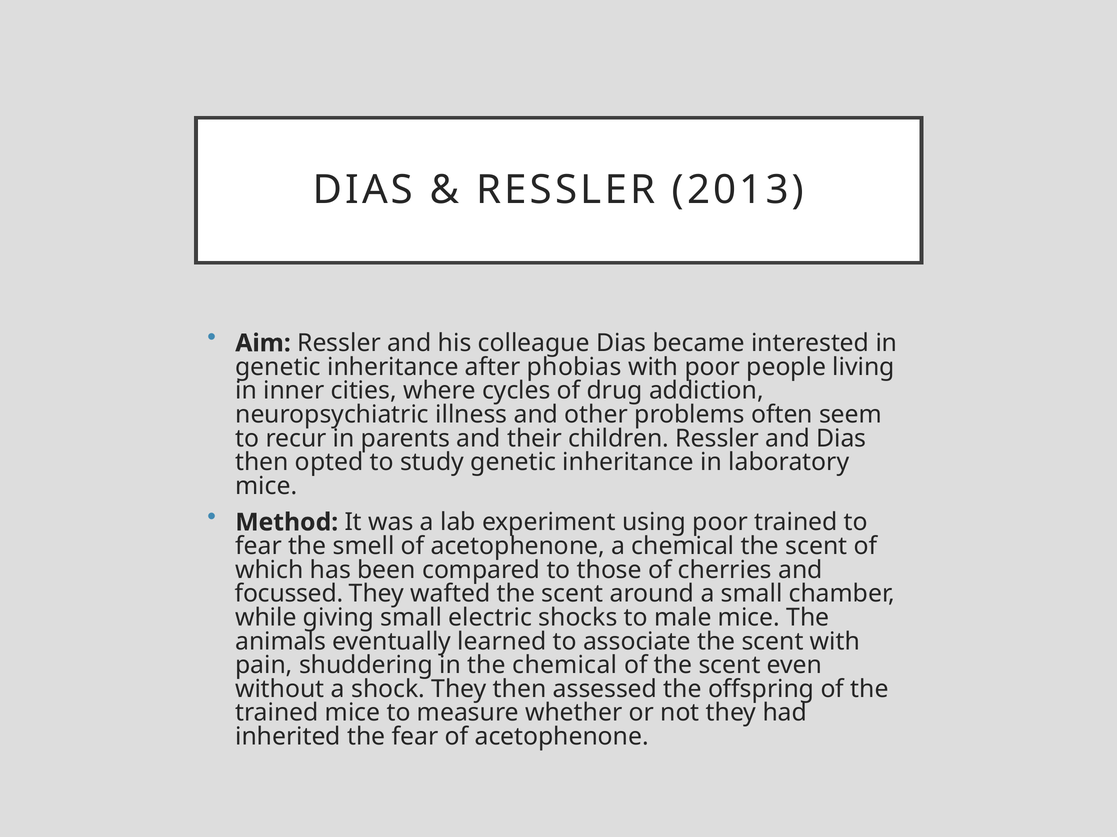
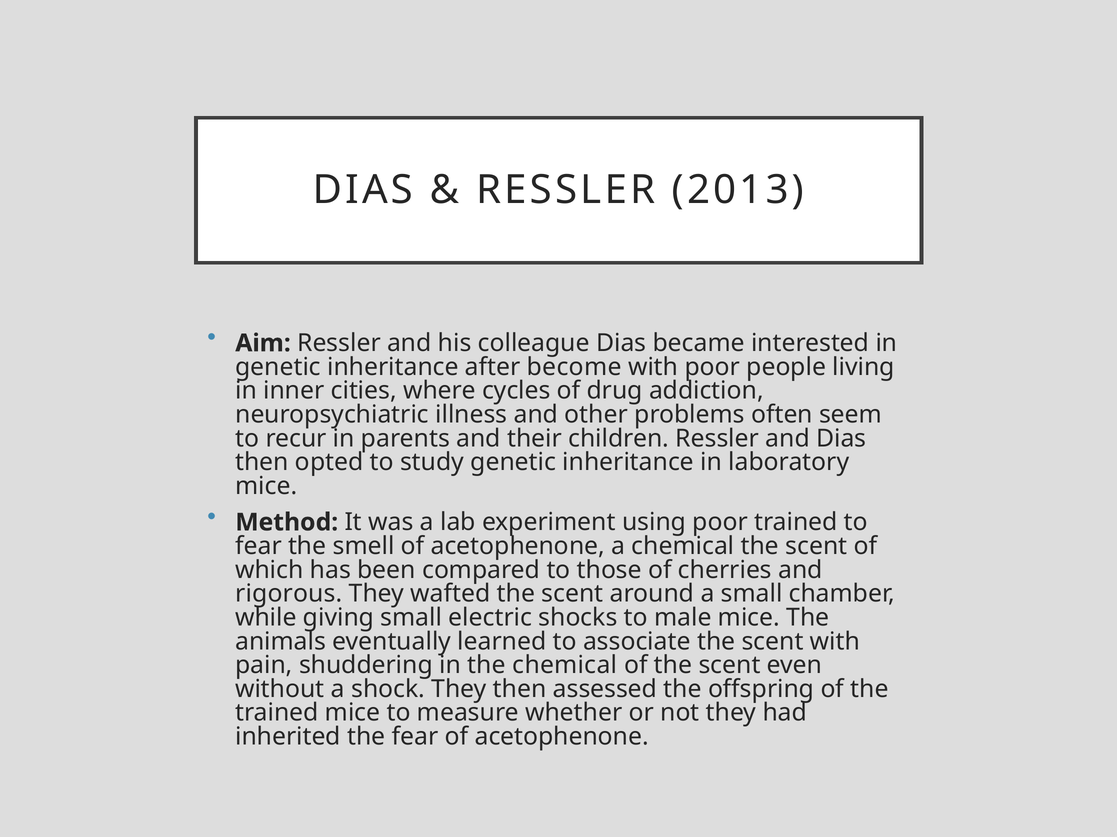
phobias: phobias -> become (574, 367)
focussed: focussed -> rigorous (289, 594)
